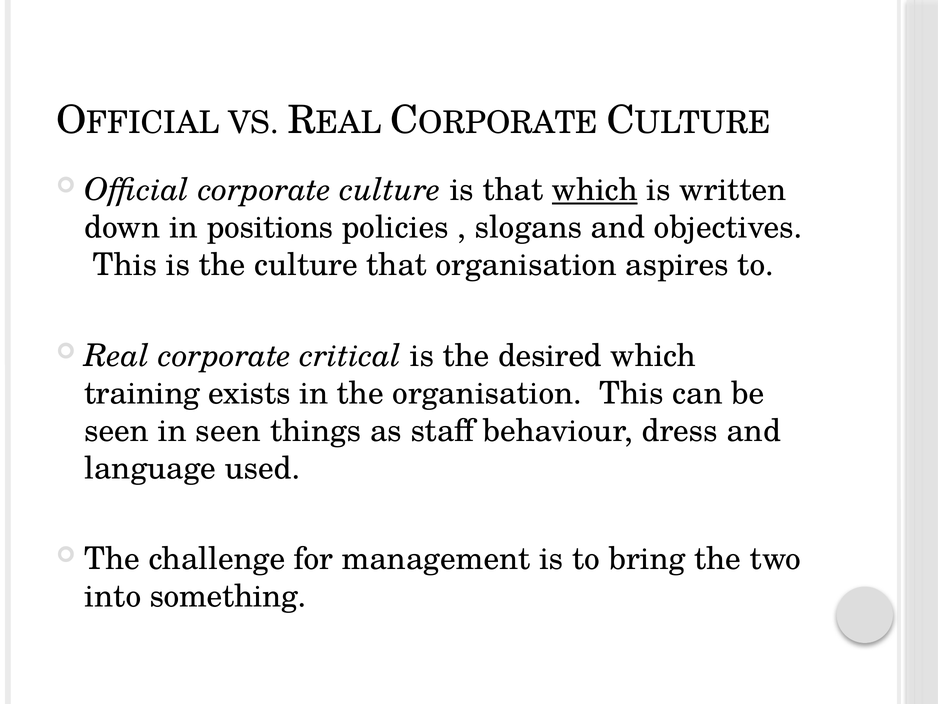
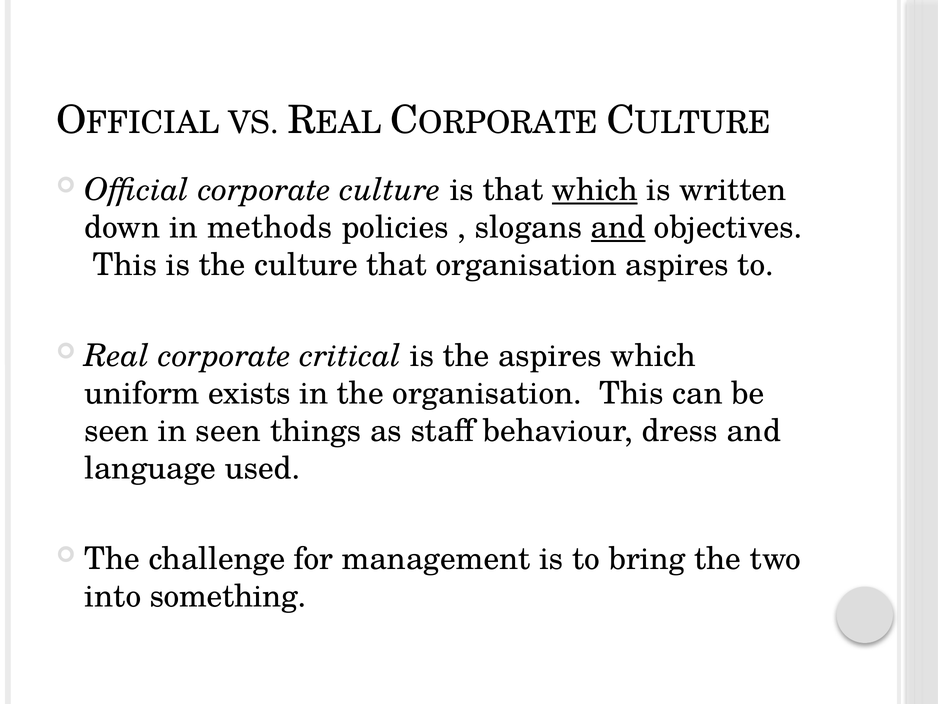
positions: positions -> methods (270, 227)
and underline: none -> present (618, 227)
the desired: desired -> aspires (550, 355)
training: training -> uniform (142, 393)
